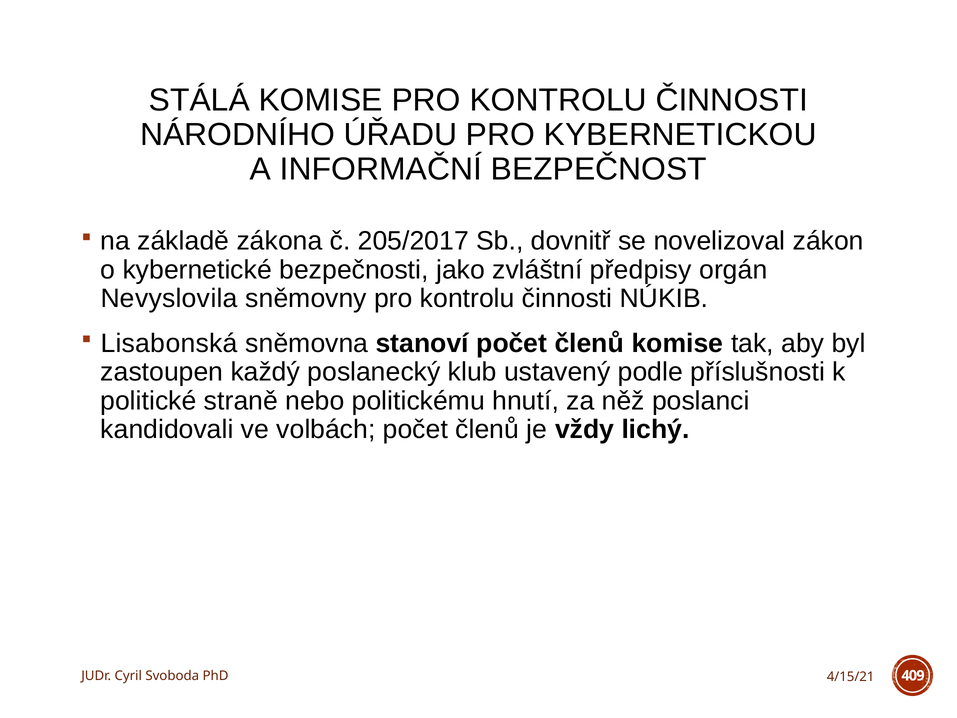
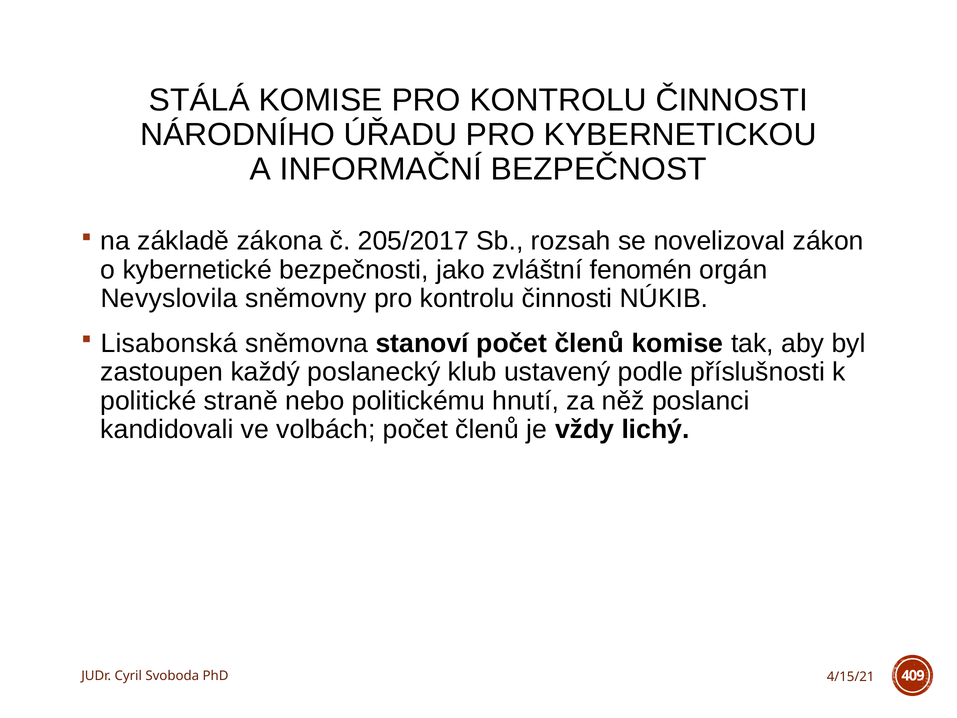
dovnitř: dovnitř -> rozsah (571, 241)
předpisy: předpisy -> fenomén (641, 270)
